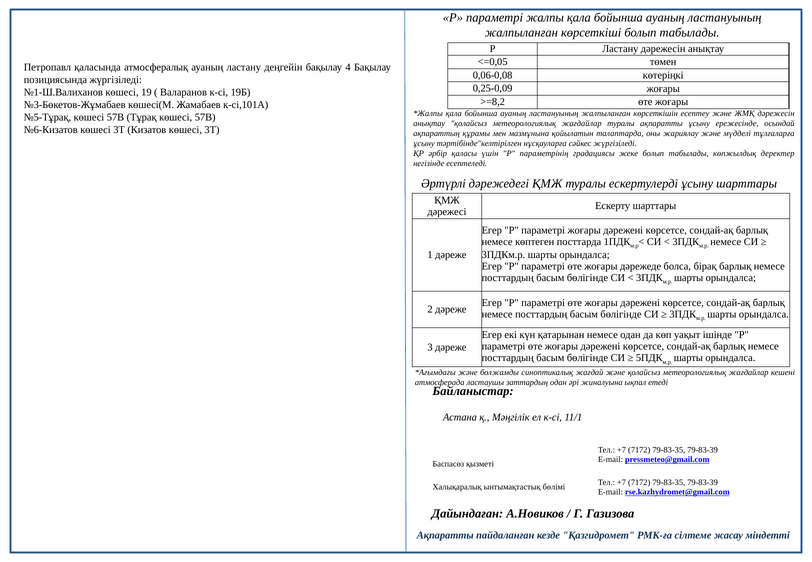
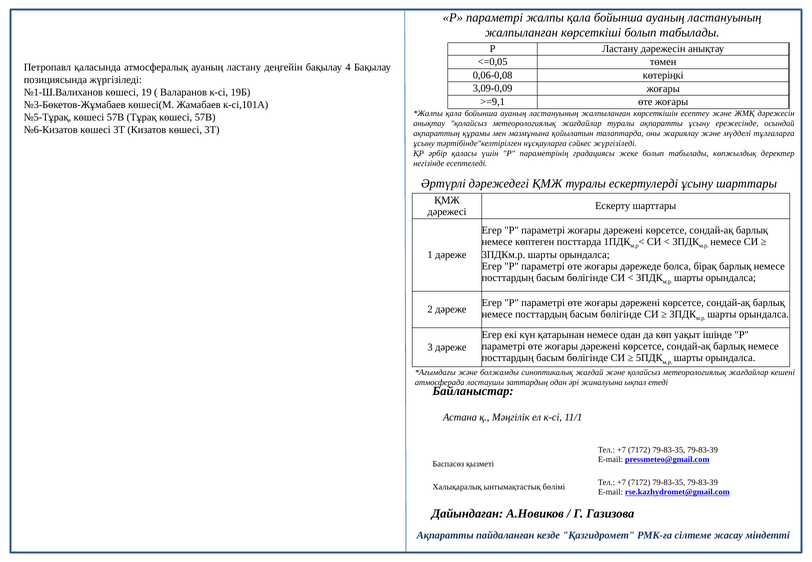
0,25-0,09: 0,25-0,09 -> 3,09-0,09 (493, 89)
>=8,2: >=8,2 -> >=9,1 (493, 102)
